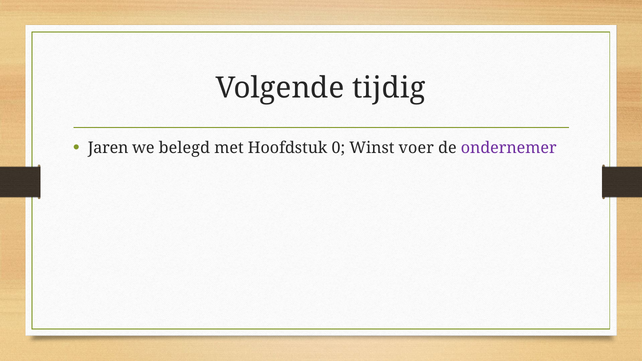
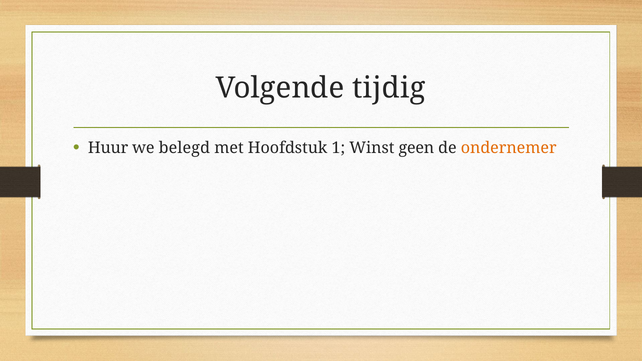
Jaren: Jaren -> Huur (108, 148)
0: 0 -> 1 (338, 148)
voer: voer -> geen (416, 148)
ondernemer colour: purple -> orange (509, 148)
